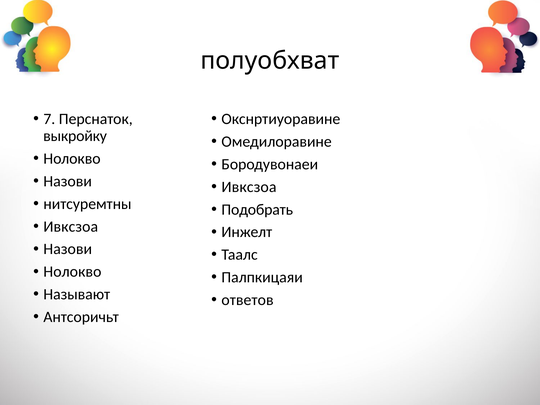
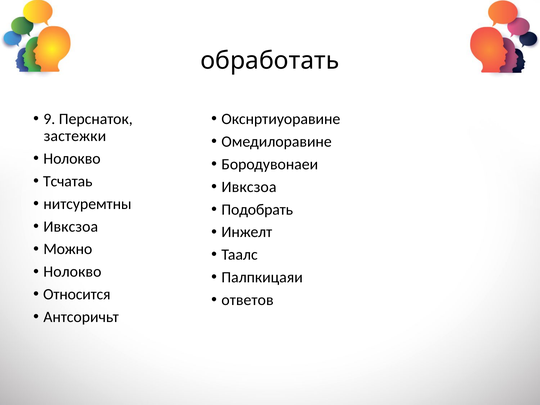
полуобхват: полуобхват -> обработать (270, 61)
7: 7 -> 9 (49, 119)
выкройку: выкройку -> застежки (75, 136)
Назови: Назови -> Тсчатаь (68, 181)
Назови: Назови -> Можно (68, 249)
Называют: Называют -> Относится (77, 294)
